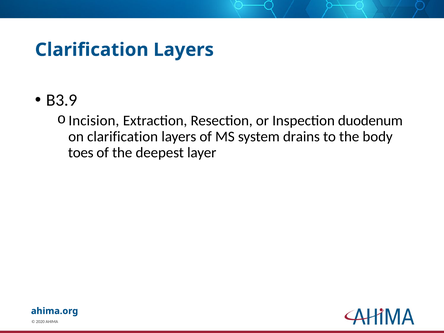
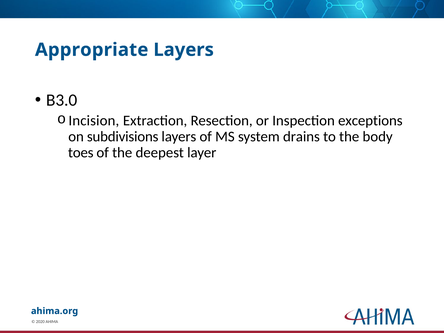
Clarification: Clarification -> Appropriate (92, 50)
B3.9: B3.9 -> B3.0 (62, 100)
duodenum: duodenum -> exceptions (370, 121)
on clarification: clarification -> subdivisions (123, 136)
